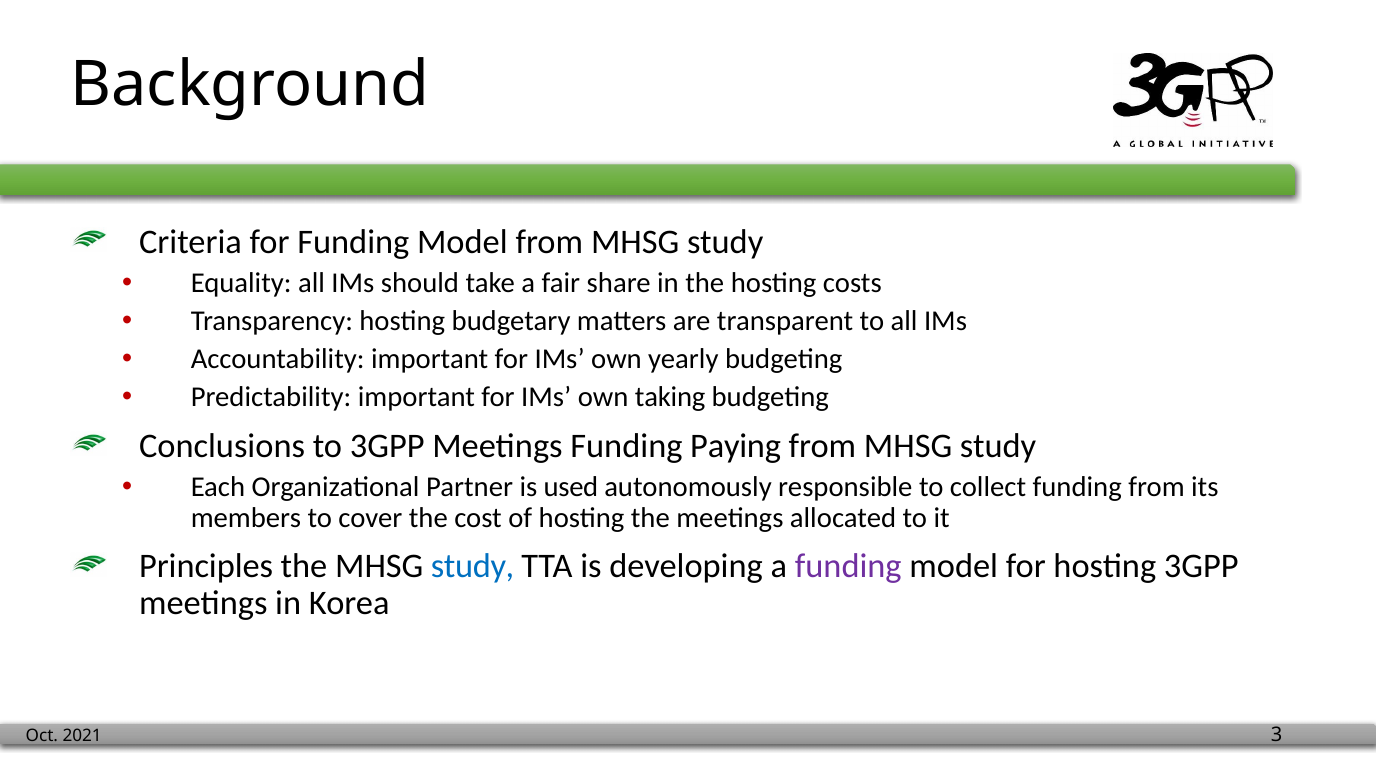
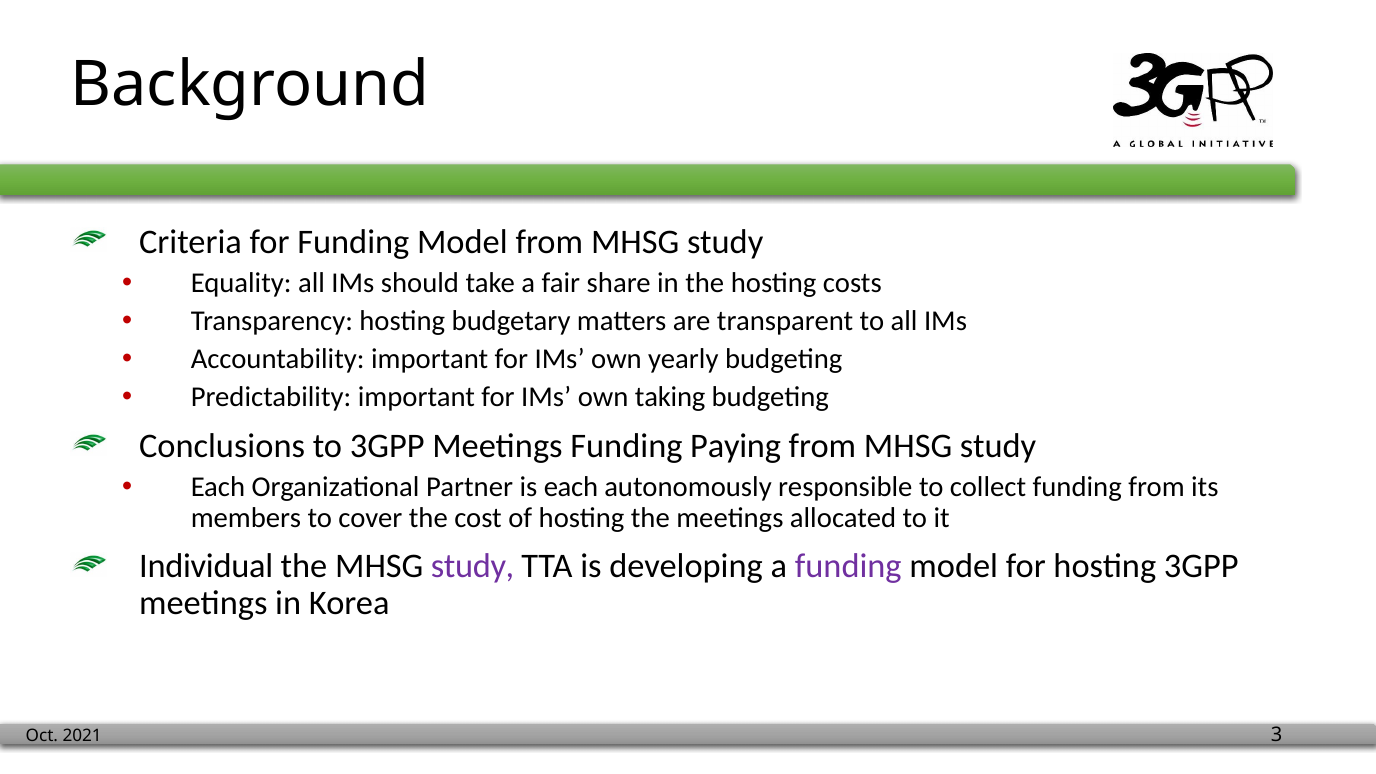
is used: used -> each (571, 487)
Principles: Principles -> Individual (206, 566)
study colour: blue -> purple (473, 566)
